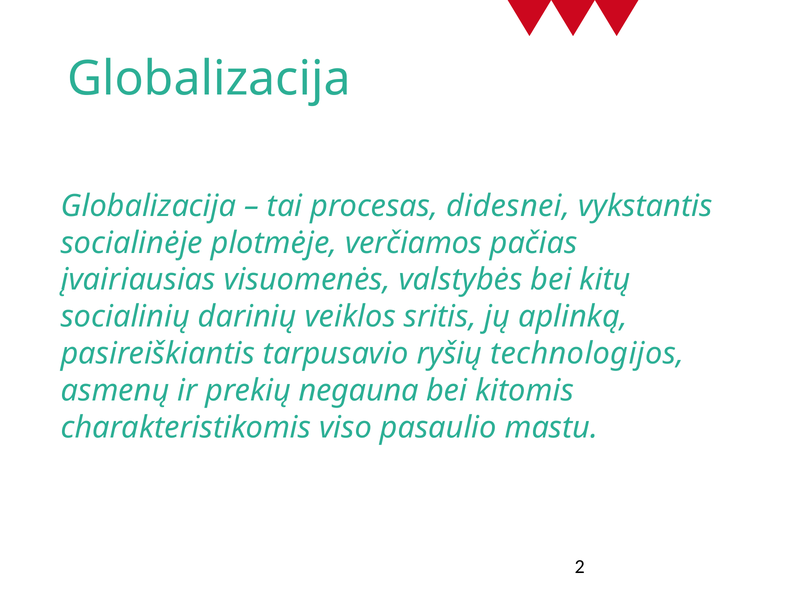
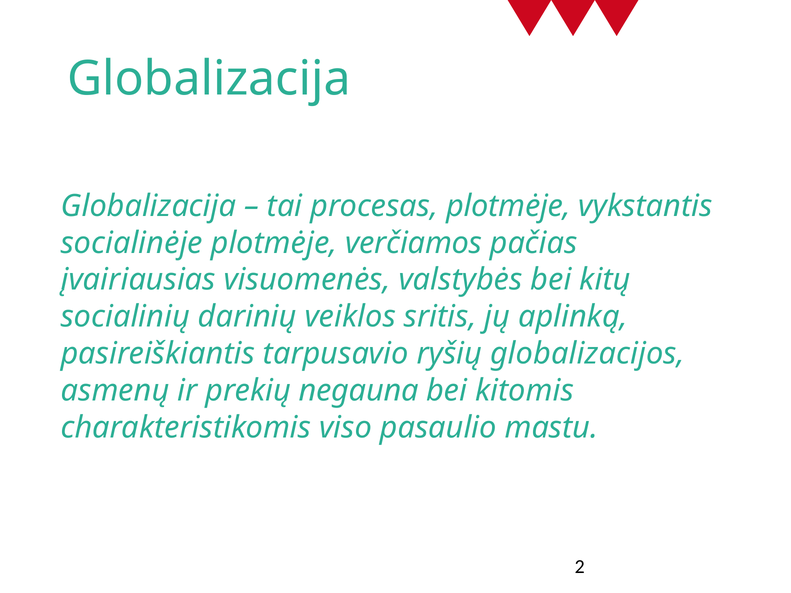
procesas didesnei: didesnei -> plotmėje (508, 206)
technologijos: technologijos -> globalizacijos (587, 354)
